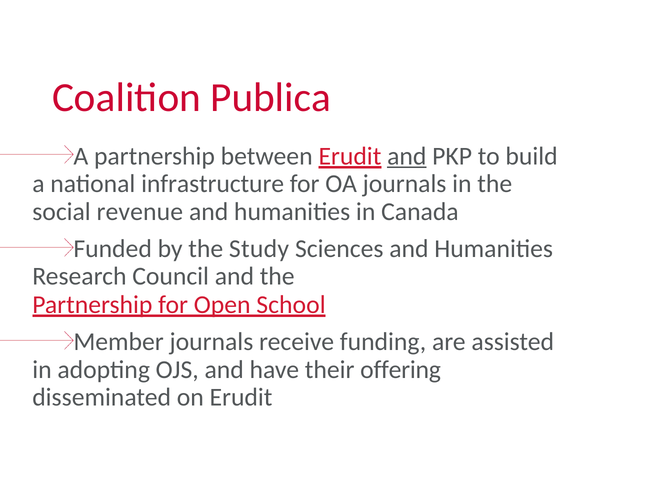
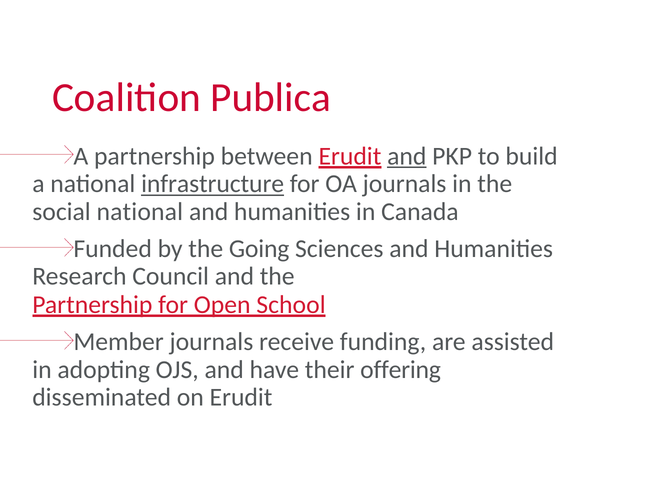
infrastructure underline: none -> present (213, 184)
social revenue: revenue -> national (140, 212)
Study: Study -> Going (259, 249)
